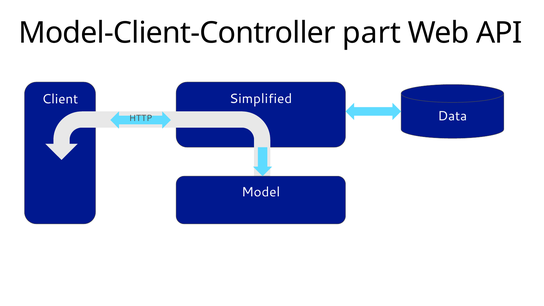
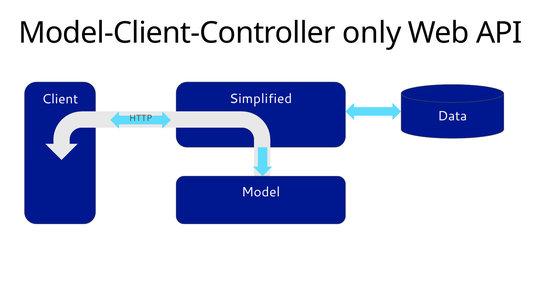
part: part -> only (372, 33)
